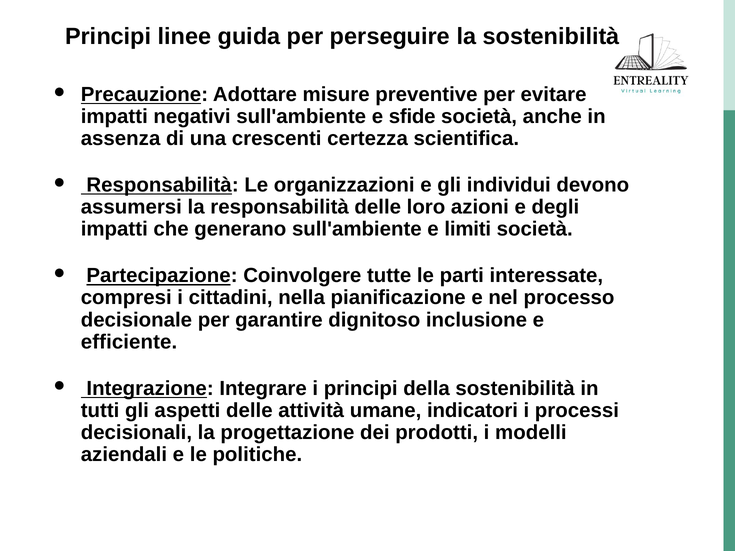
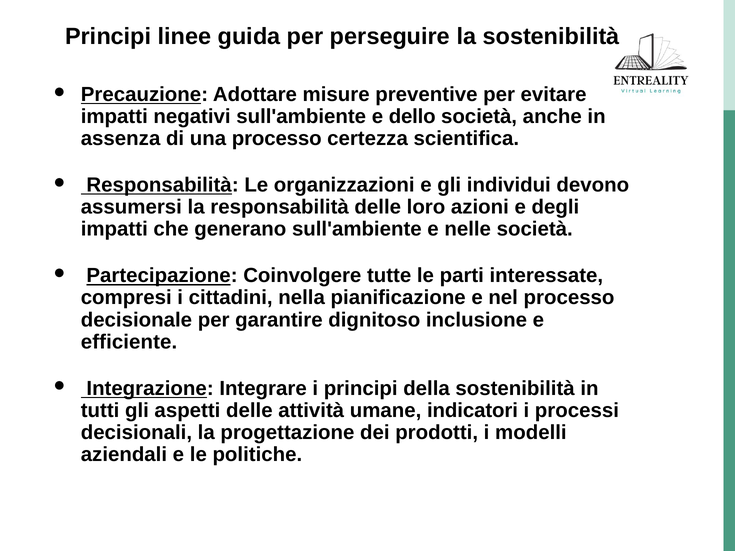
sfide: sfide -> dello (412, 117)
una crescenti: crescenti -> processo (277, 139)
limiti: limiti -> nelle (468, 229)
